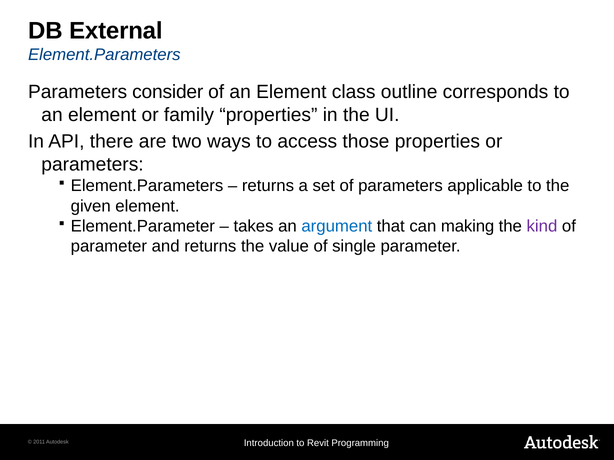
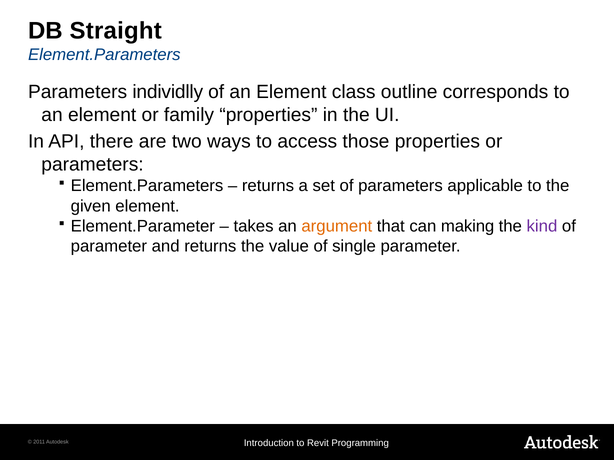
External: External -> Straight (116, 31)
consider: consider -> individlly (168, 92)
argument colour: blue -> orange (337, 226)
